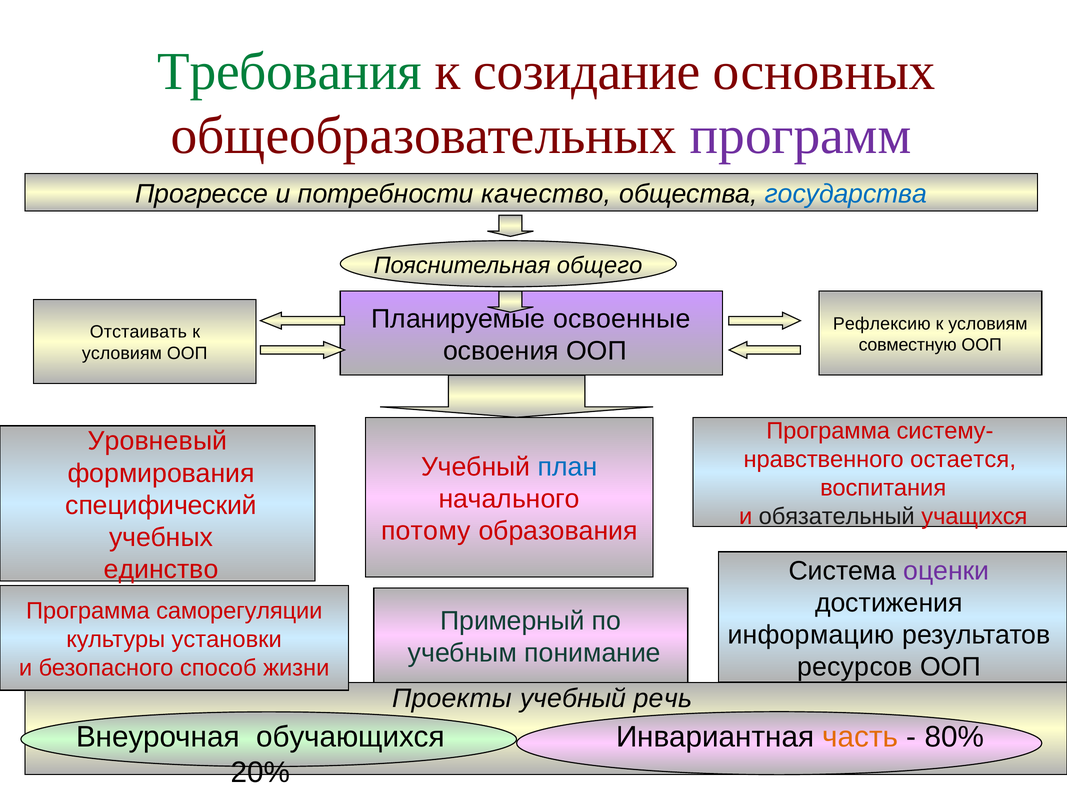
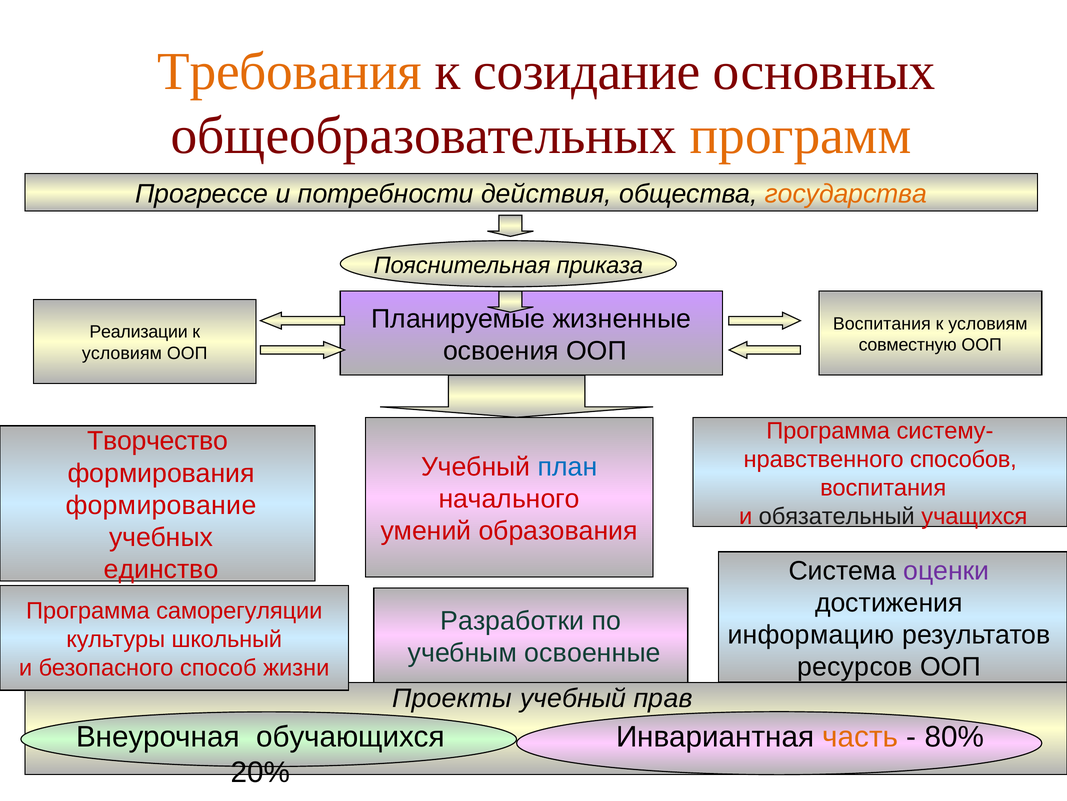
Требования colour: green -> orange (290, 71)
программ colour: purple -> orange (801, 135)
качество: качество -> действия (546, 194)
государства colour: blue -> orange (846, 194)
общего: общего -> приказа (600, 265)
освоенные: освоенные -> жизненные (622, 319)
Рефлексию: Рефлексию -> Воспитания (882, 323)
Отстаивать: Отстаивать -> Реализации (139, 332)
Уровневый: Уровневый -> Творчество (158, 441)
остается: остается -> способов (963, 459)
специфический: специфический -> формирование (161, 505)
потому: потому -> умений (426, 531)
Примерный: Примерный -> Разработки (512, 620)
установки: установки -> школьный (227, 639)
понимание: понимание -> освоенные (593, 652)
речь: речь -> прав (663, 698)
